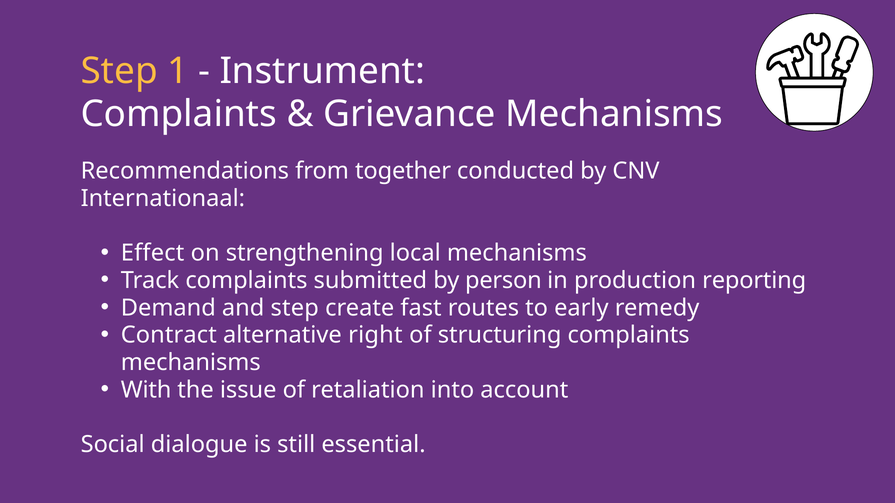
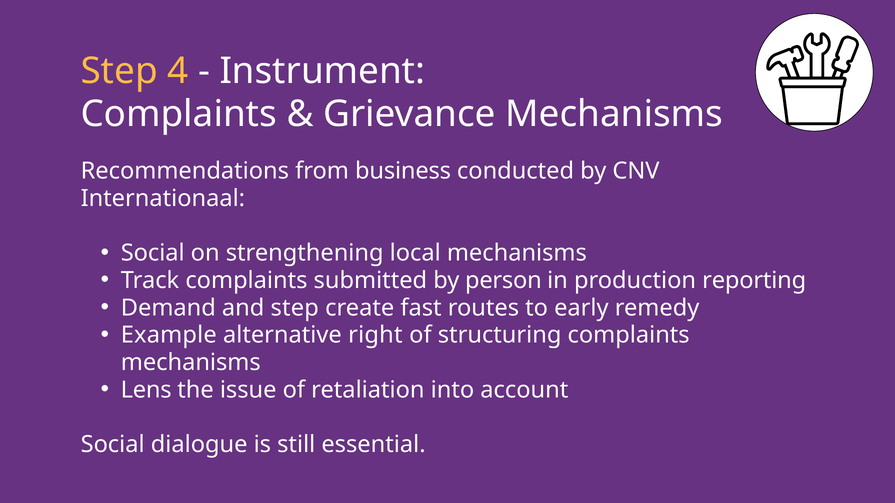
1: 1 -> 4 (178, 71)
together: together -> business (403, 171)
Effect: Effect -> Social (153, 253)
Contract: Contract -> Example (169, 335)
With: With -> Lens (146, 390)
